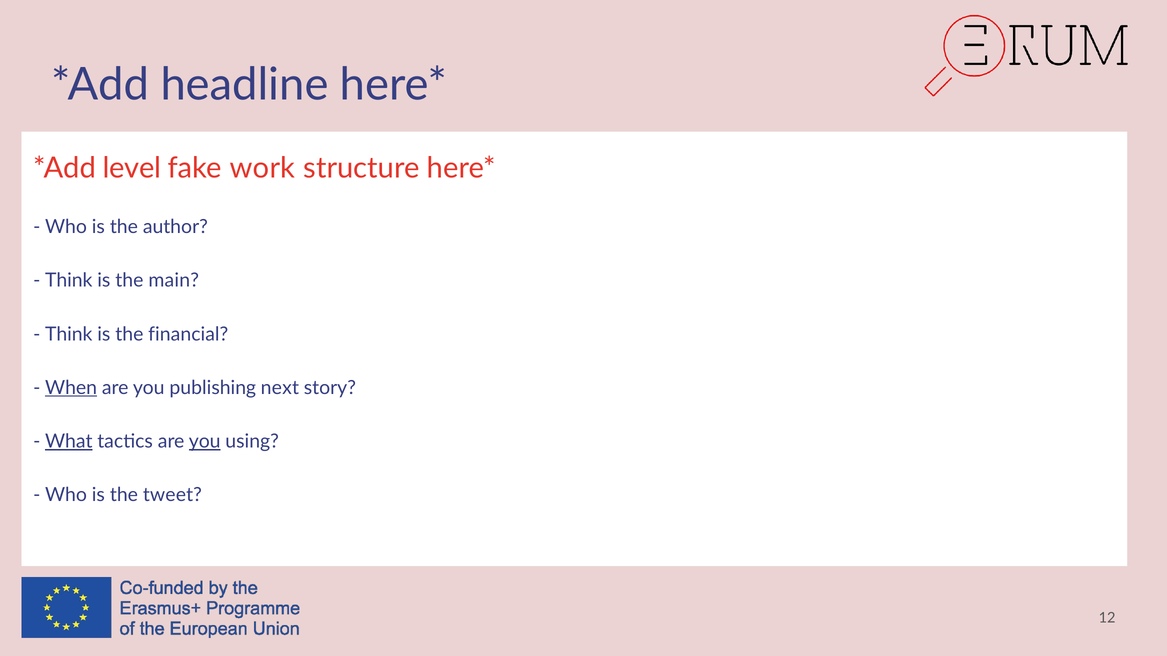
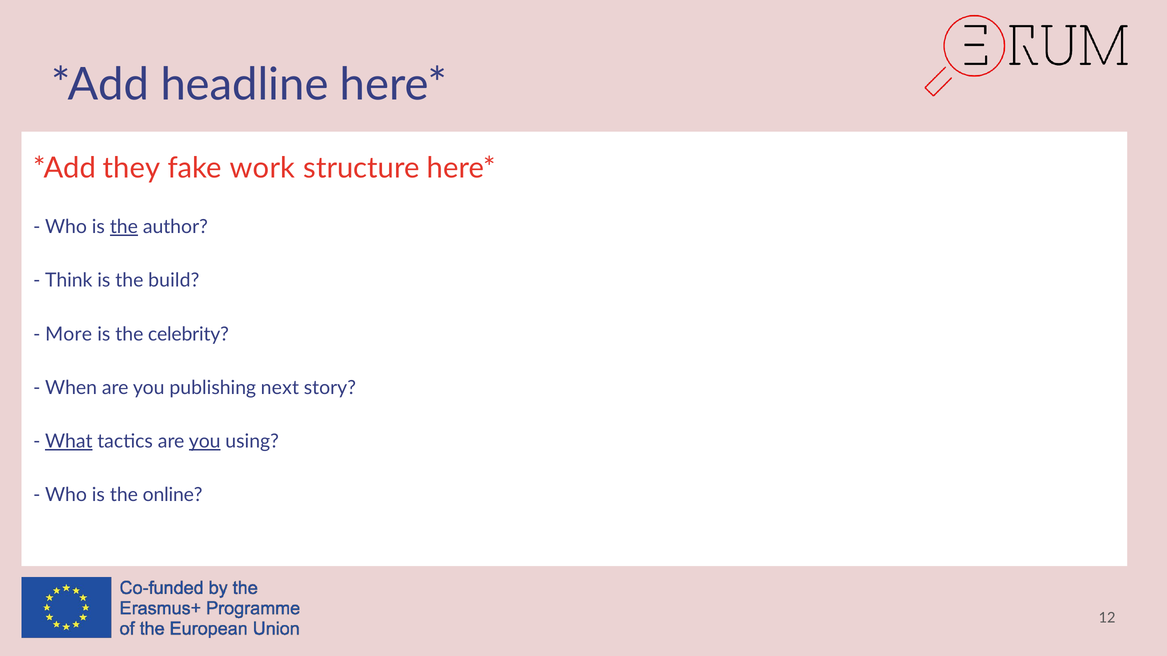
level: level -> they (132, 168)
the underline: none -> present (124, 227)
main: main -> build (174, 281)
Think: Think -> More (69, 334)
financial: financial -> celebrity (188, 334)
When underline: present -> none (71, 388)
tweet: tweet -> online (173, 495)
